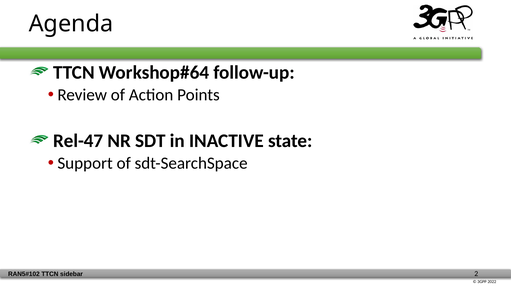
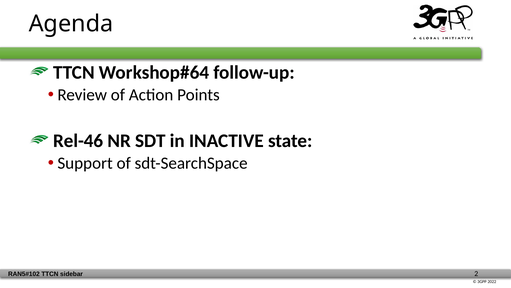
Rel-47: Rel-47 -> Rel-46 (78, 141)
